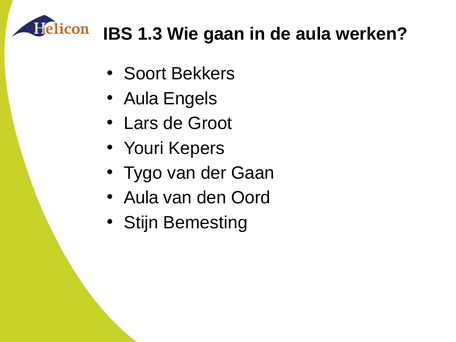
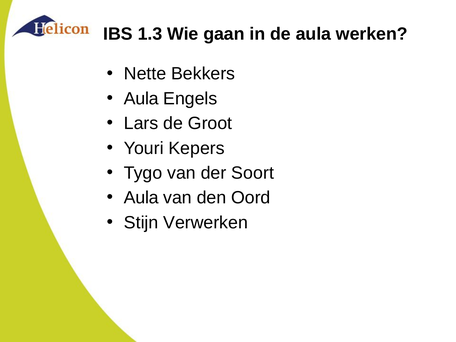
Soort: Soort -> Nette (145, 74)
der Gaan: Gaan -> Soort (253, 173)
Bemesting: Bemesting -> Verwerken (206, 223)
